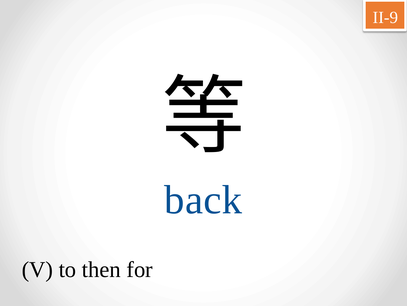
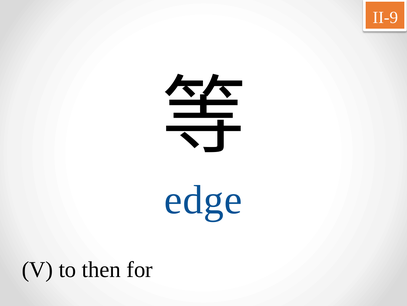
back: back -> edge (203, 199)
